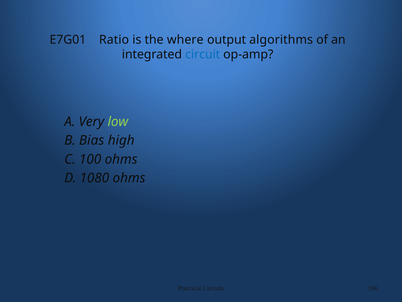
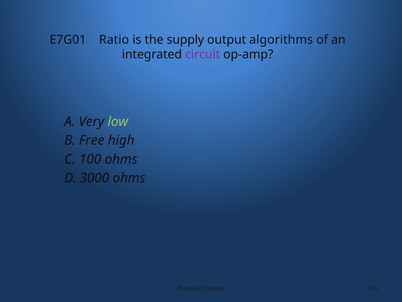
where: where -> supply (185, 40)
circuit colour: blue -> purple (203, 54)
Bias: Bias -> Free (92, 140)
1080: 1080 -> 3000 (94, 178)
